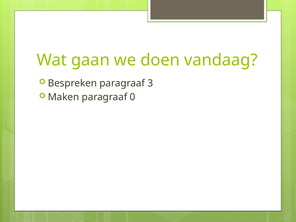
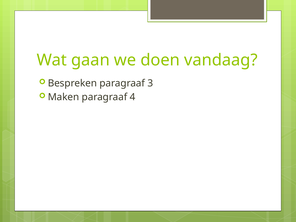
0: 0 -> 4 (133, 97)
